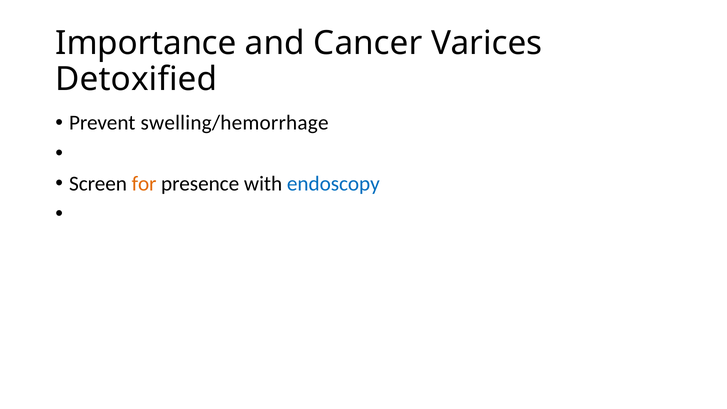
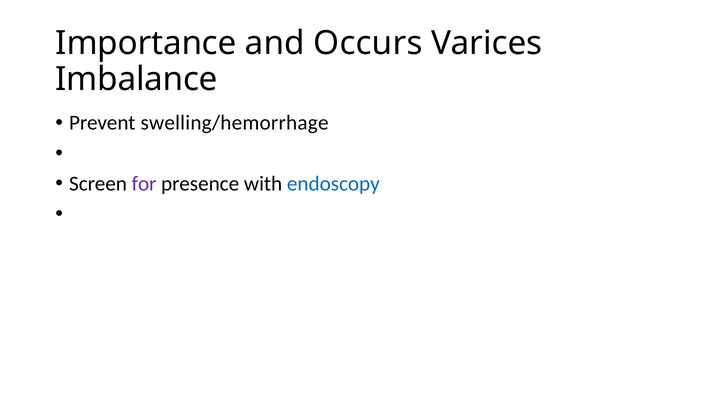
Cancer: Cancer -> Occurs (368, 43)
Detoxified: Detoxified -> Imbalance (137, 79)
for colour: orange -> purple (144, 184)
